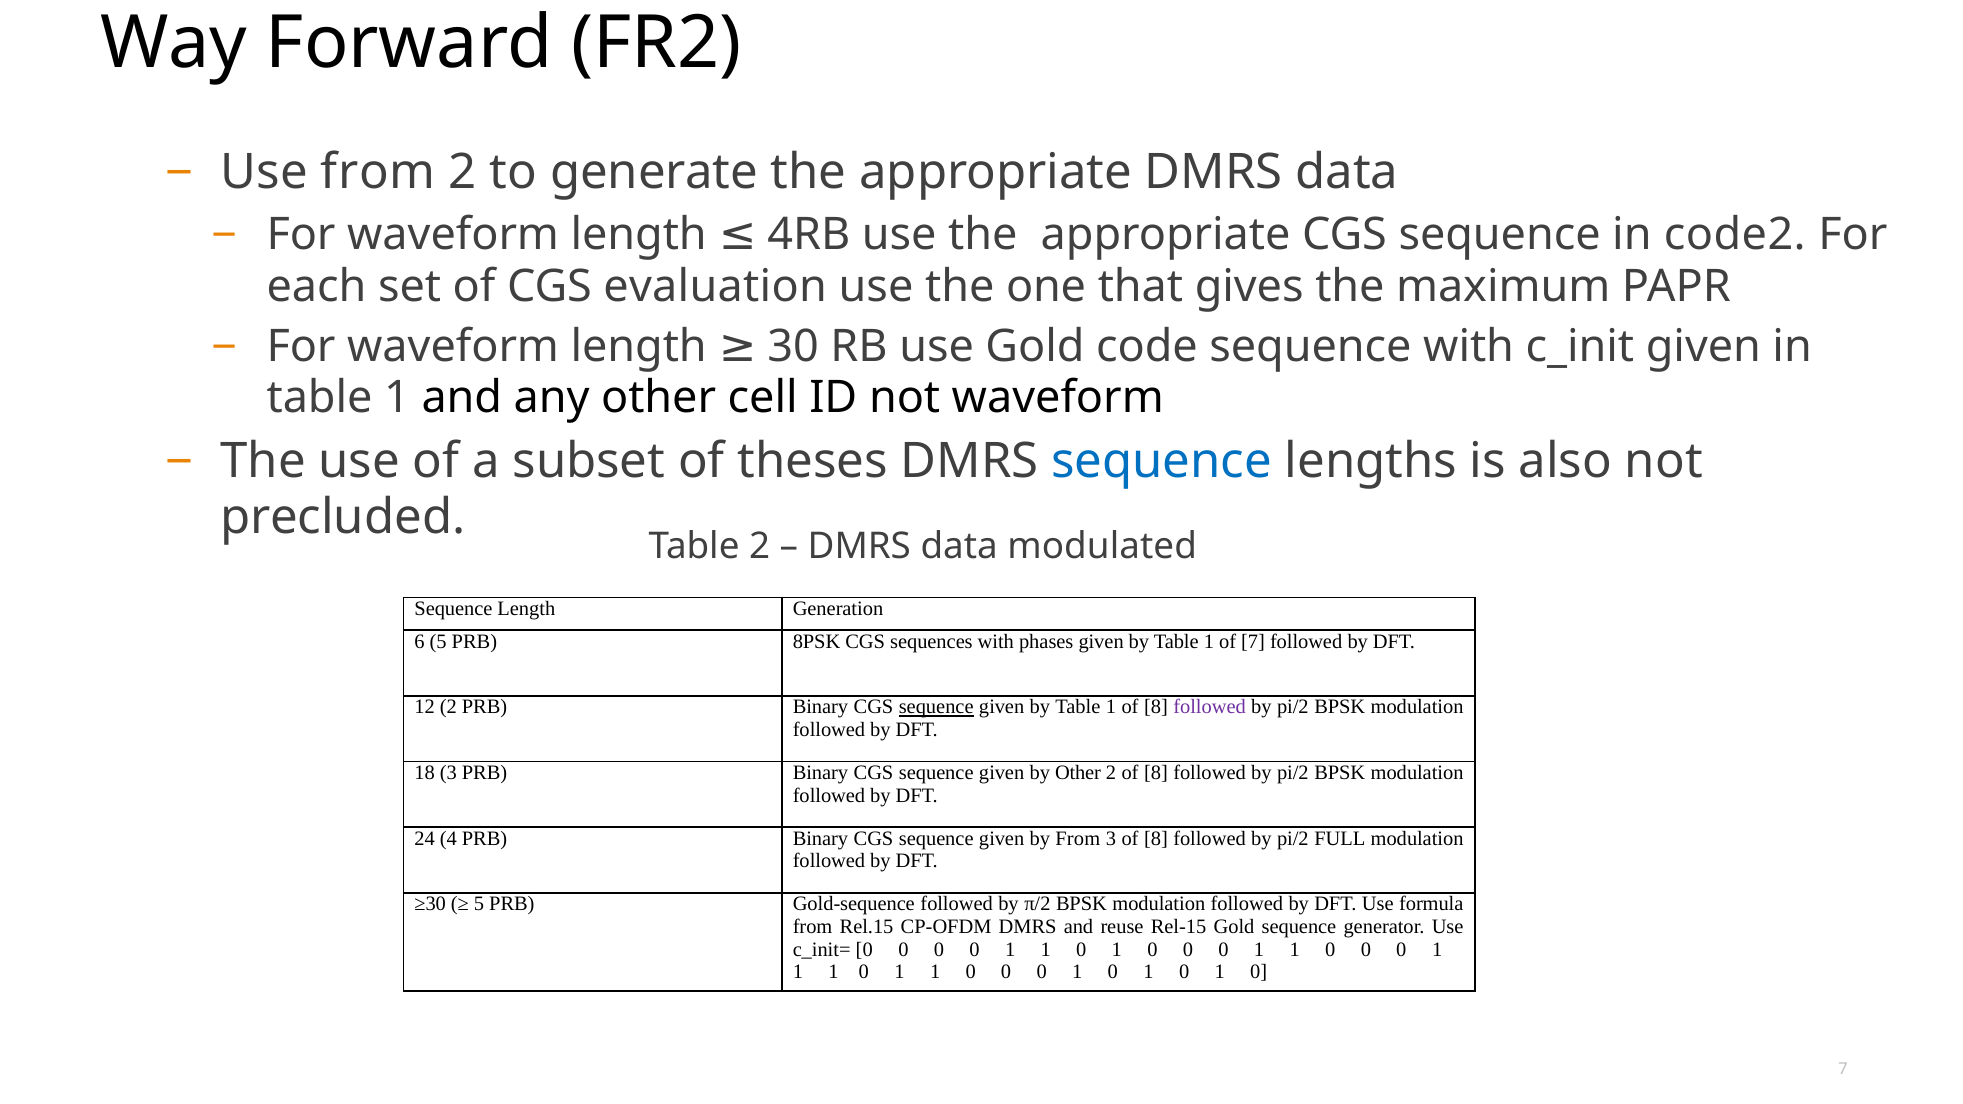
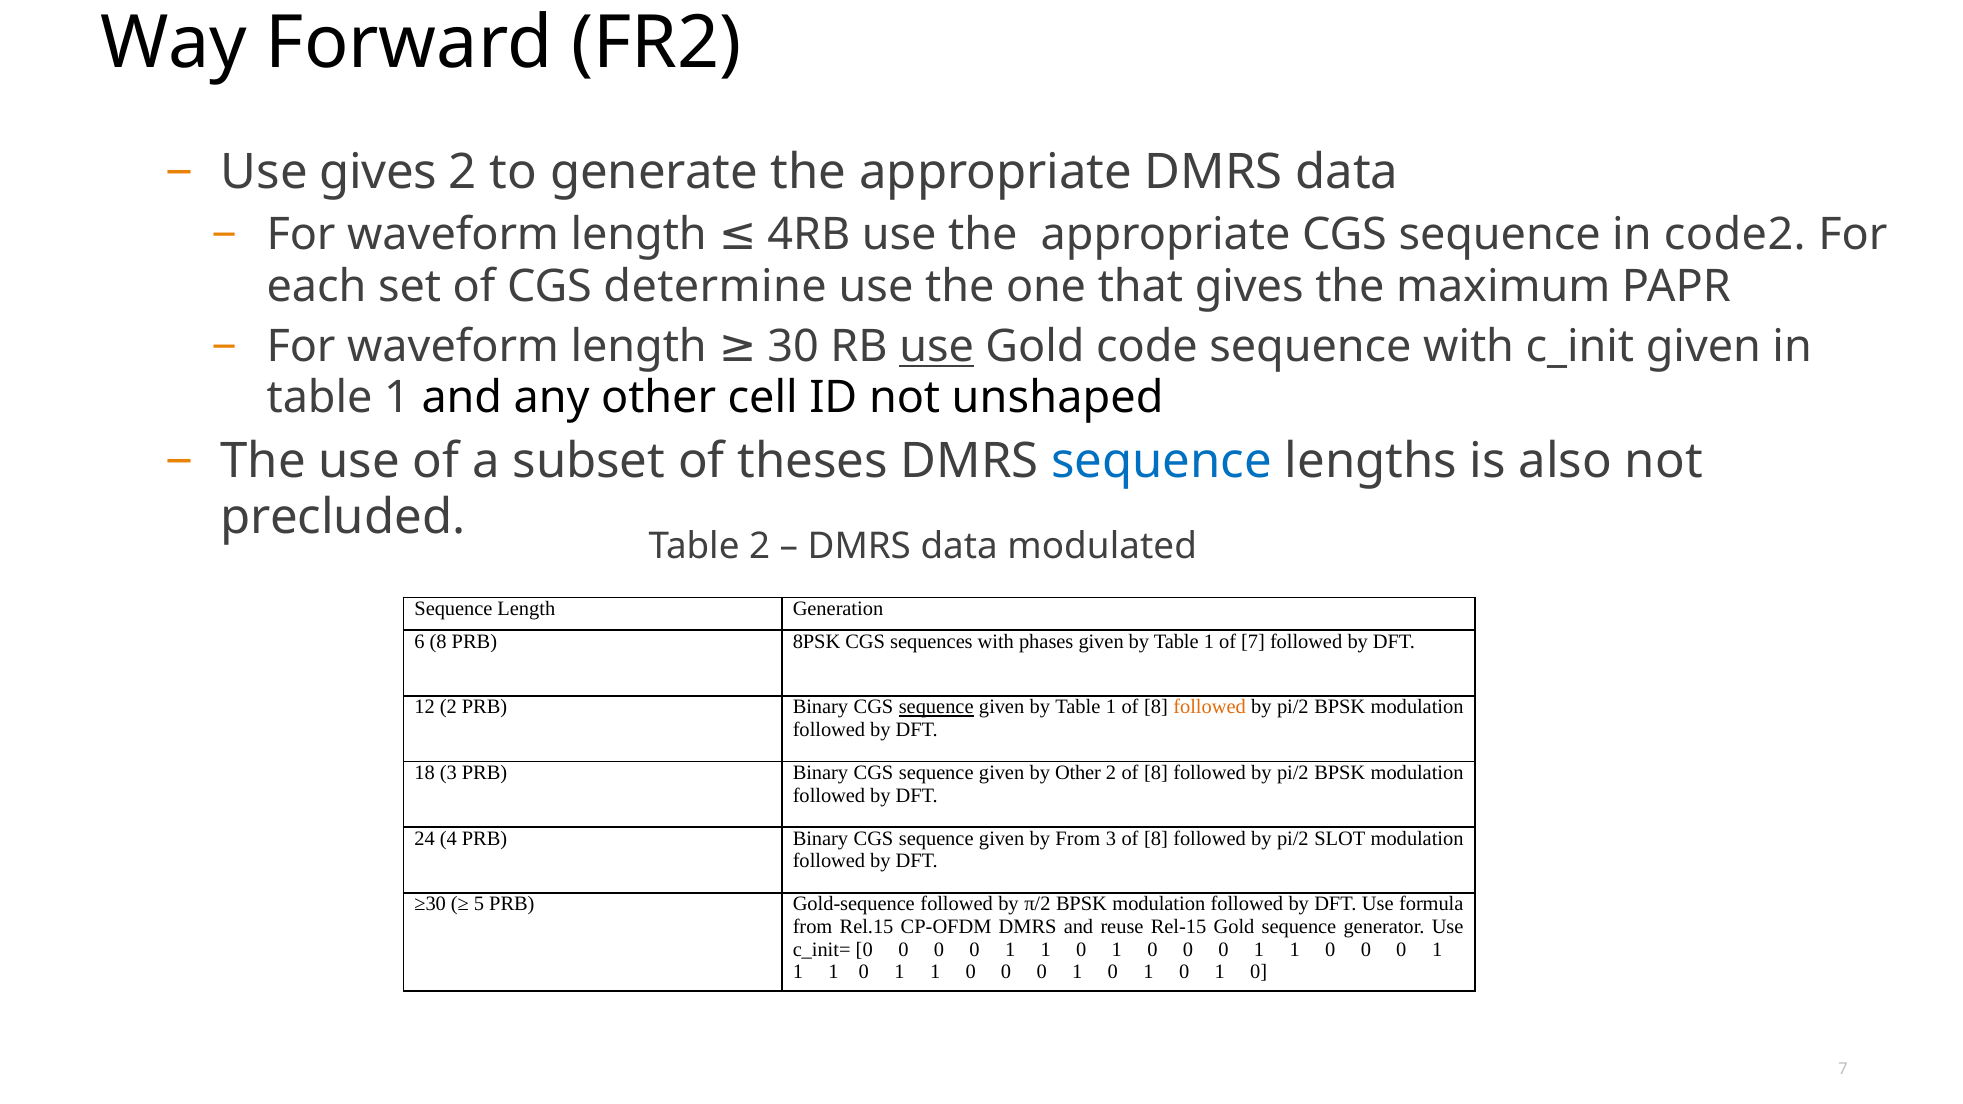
Use from: from -> gives (378, 173)
evaluation: evaluation -> determine (715, 286)
use underline: none -> present (937, 347)
not waveform: waveform -> unshaped (1058, 398)
6 5: 5 -> 8 (438, 642)
followed colour: purple -> orange (1210, 708)
FULL: FULL -> SLOT (1340, 839)
